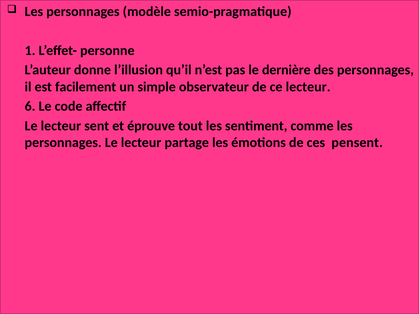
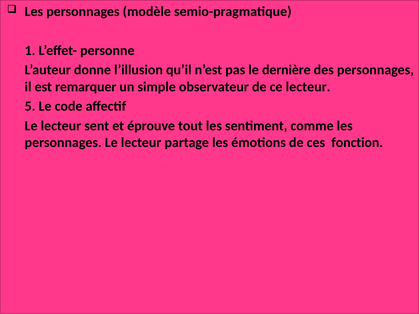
facilement: facilement -> remarquer (86, 87)
6: 6 -> 5 (30, 106)
pensent: pensent -> fonction (357, 143)
